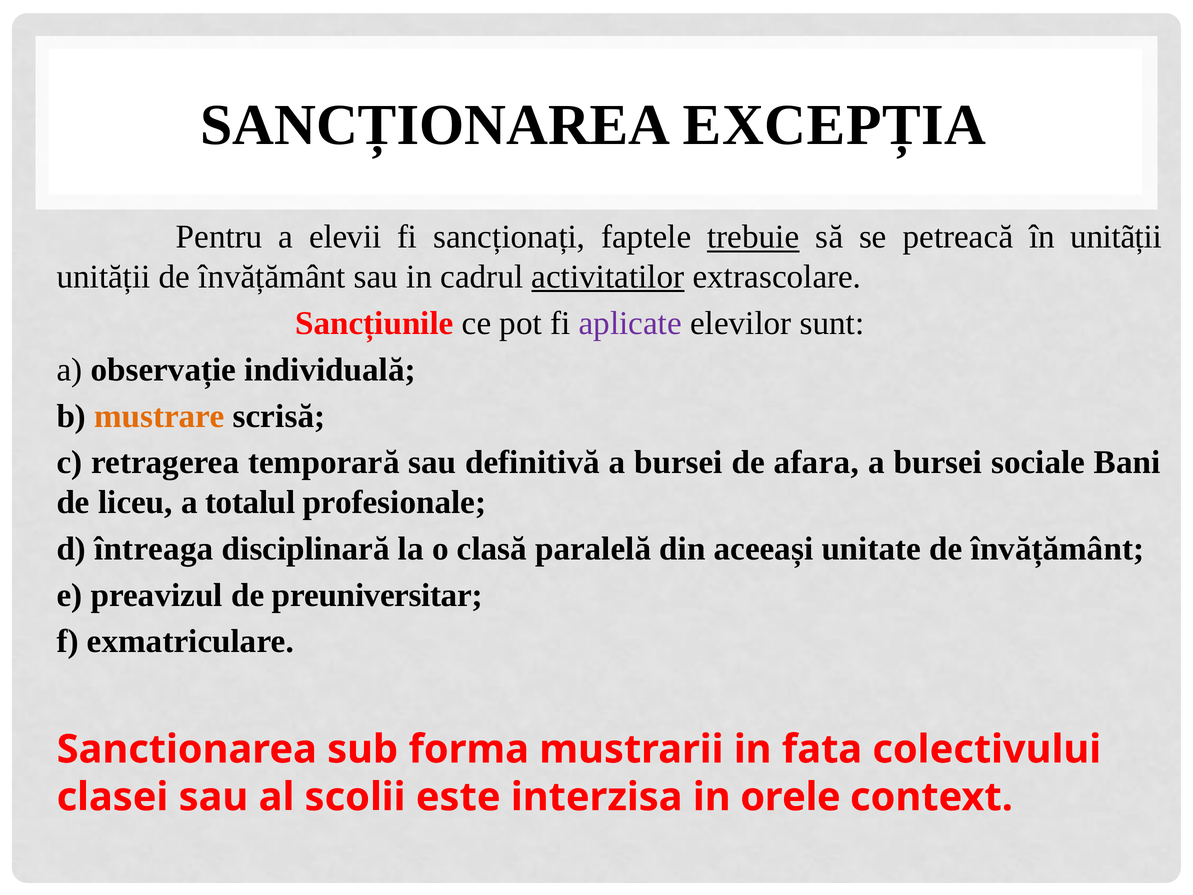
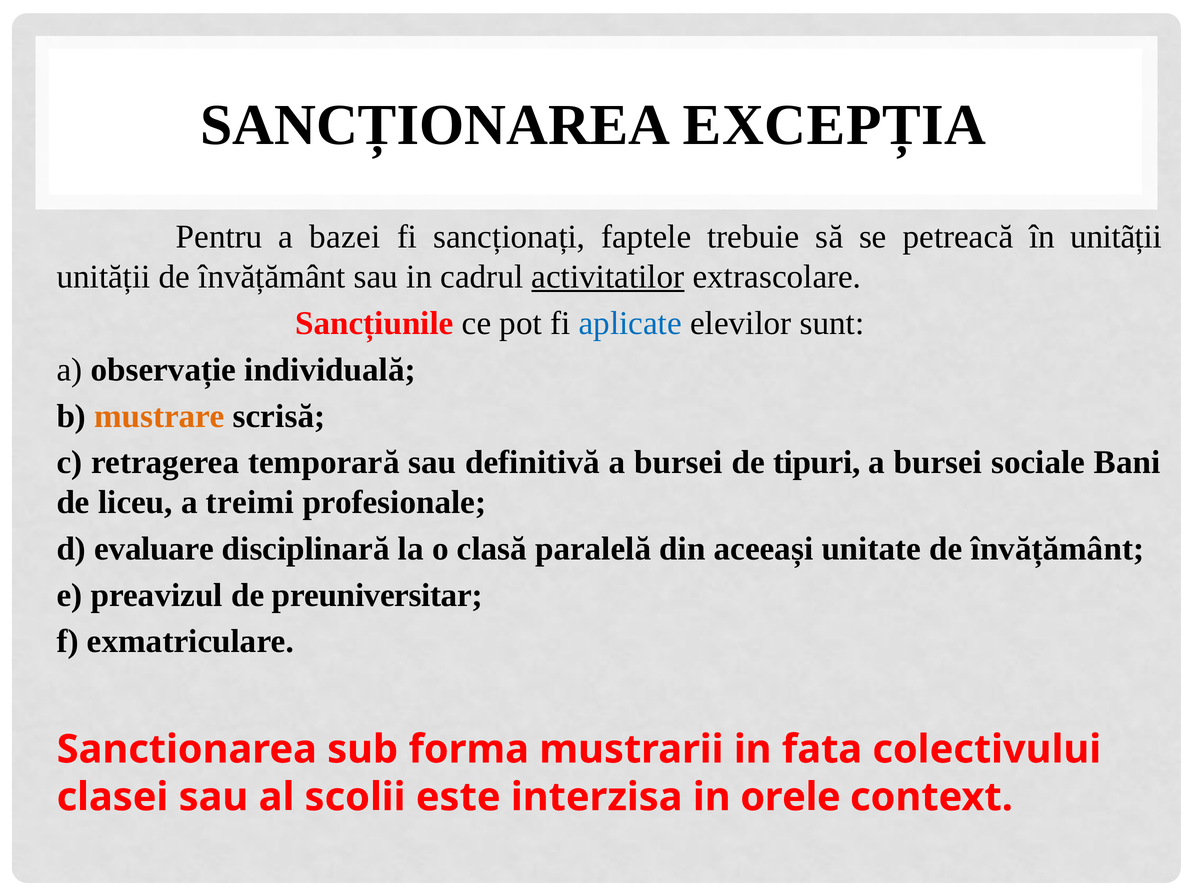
elevii: elevii -> bazei (345, 237)
trebuie underline: present -> none (753, 237)
aplicate colour: purple -> blue (630, 323)
afara: afara -> tipuri (817, 462)
totalul: totalul -> treimi (250, 502)
întreaga: întreaga -> evaluare (154, 549)
